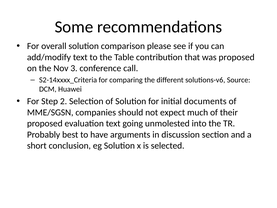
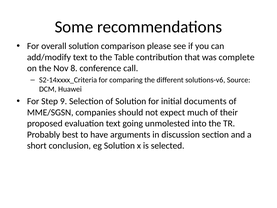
was proposed: proposed -> complete (237, 57)
3: 3 -> 8 (74, 68)
2: 2 -> 9 (64, 101)
